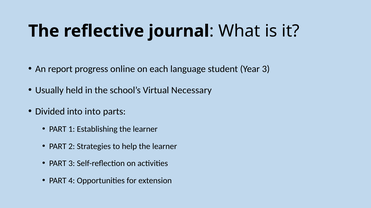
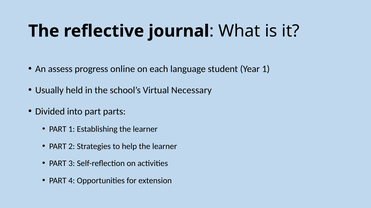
report: report -> assess (60, 69)
Year 3: 3 -> 1 (266, 69)
into into: into -> part (93, 112)
